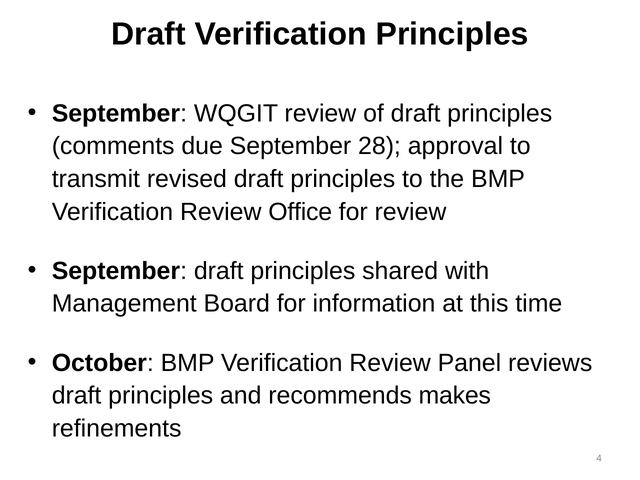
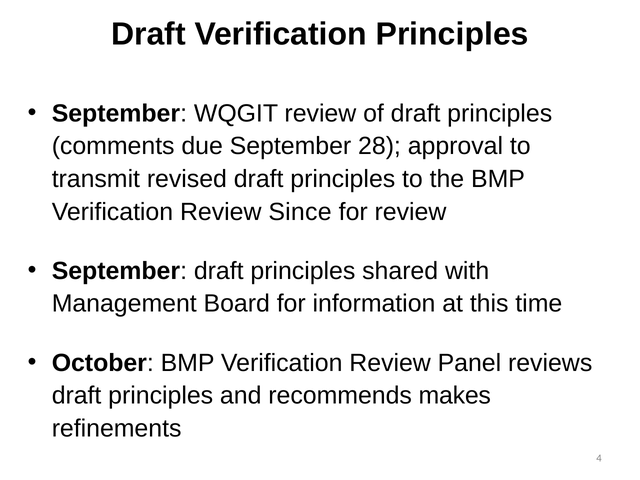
Office: Office -> Since (300, 212)
